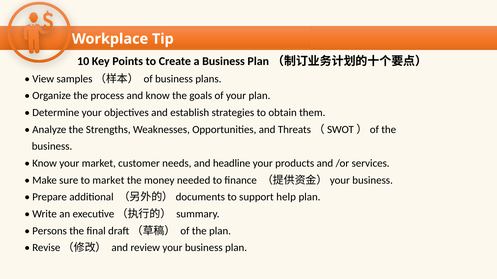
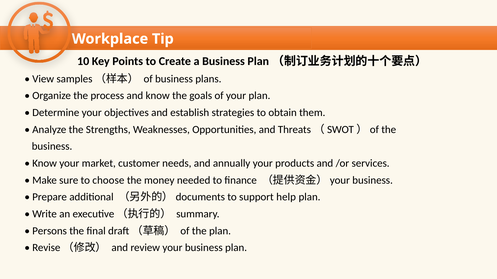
headline: headline -> annually (232, 164)
to market: market -> choose (108, 181)
